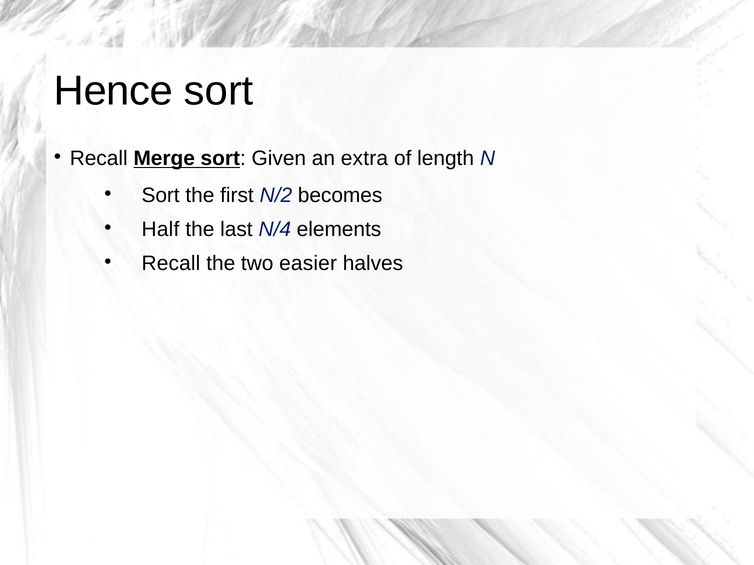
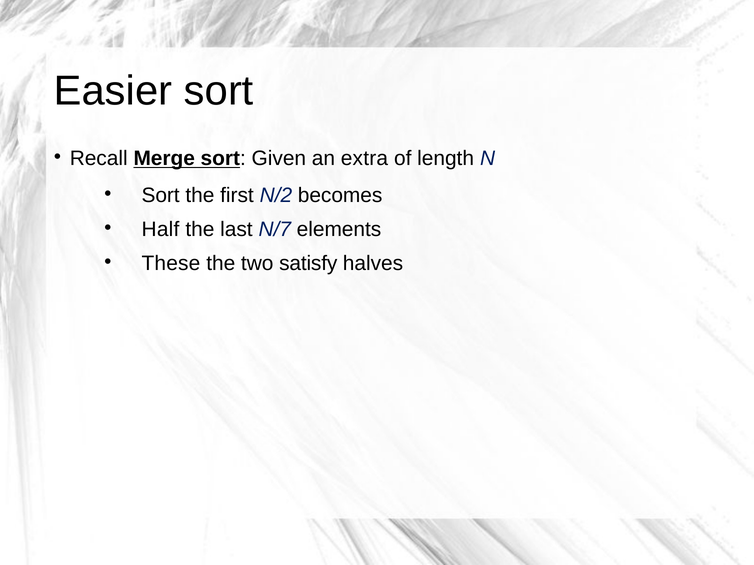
Hence: Hence -> Easier (113, 91)
N/4: N/4 -> N/7 (275, 230)
Recall: Recall -> These (171, 264)
easier: easier -> satisfy (308, 264)
